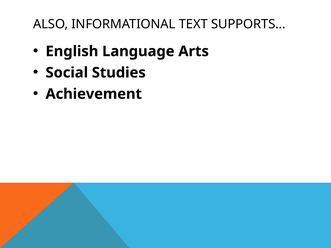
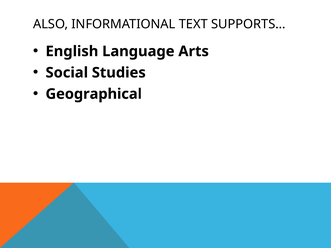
Achievement: Achievement -> Geographical (94, 94)
